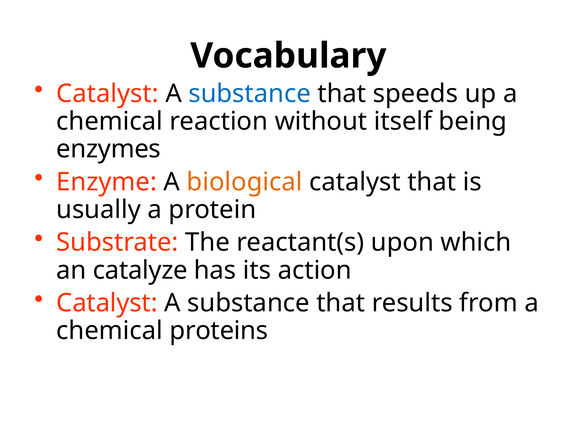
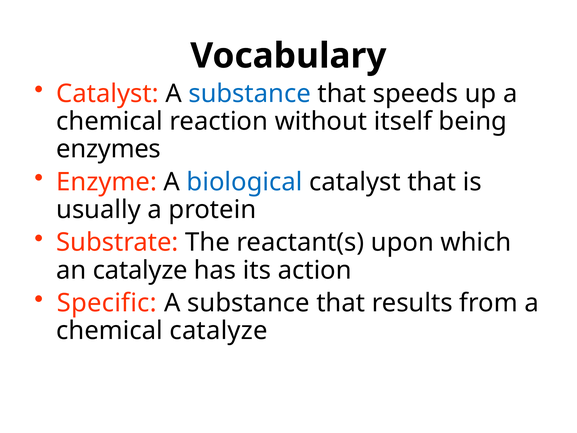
biological colour: orange -> blue (245, 182)
Catalyst: Catalyst -> Specific (107, 303)
chemical proteins: proteins -> catalyze (219, 331)
